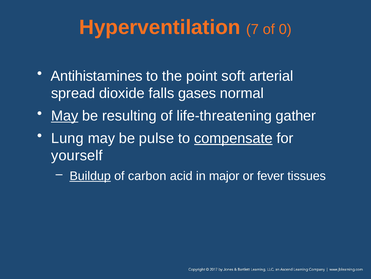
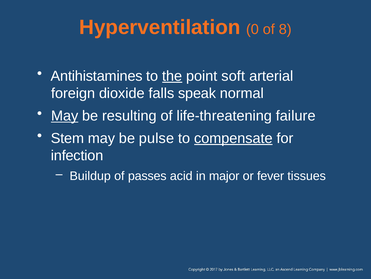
7: 7 -> 0 (253, 29)
0: 0 -> 8 (285, 29)
the underline: none -> present (172, 76)
spread: spread -> foreign (73, 93)
gases: gases -> speak (197, 93)
gather: gather -> failure (296, 116)
Lung: Lung -> Stem (67, 138)
yourself: yourself -> infection (77, 155)
Buildup underline: present -> none (90, 176)
carbon: carbon -> passes (147, 176)
